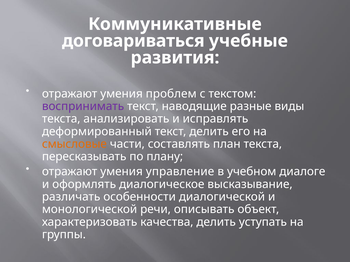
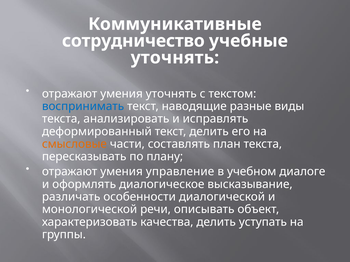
договариваться: договариваться -> сотрудничество (133, 41)
развития: развития -> уточнять (175, 58)
умения проблем: проблем -> уточнять (171, 94)
воспринимать colour: purple -> blue (83, 107)
